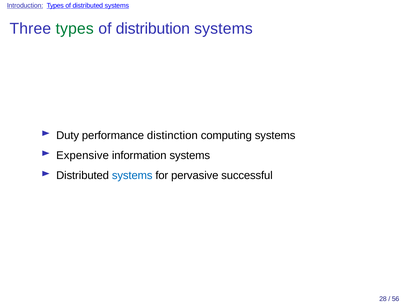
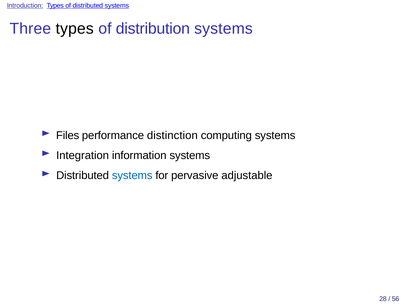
types colour: green -> black (75, 29)
Duty: Duty -> Files (68, 136)
Expensive: Expensive -> Integration (83, 156)
successful: successful -> adjustable (247, 176)
